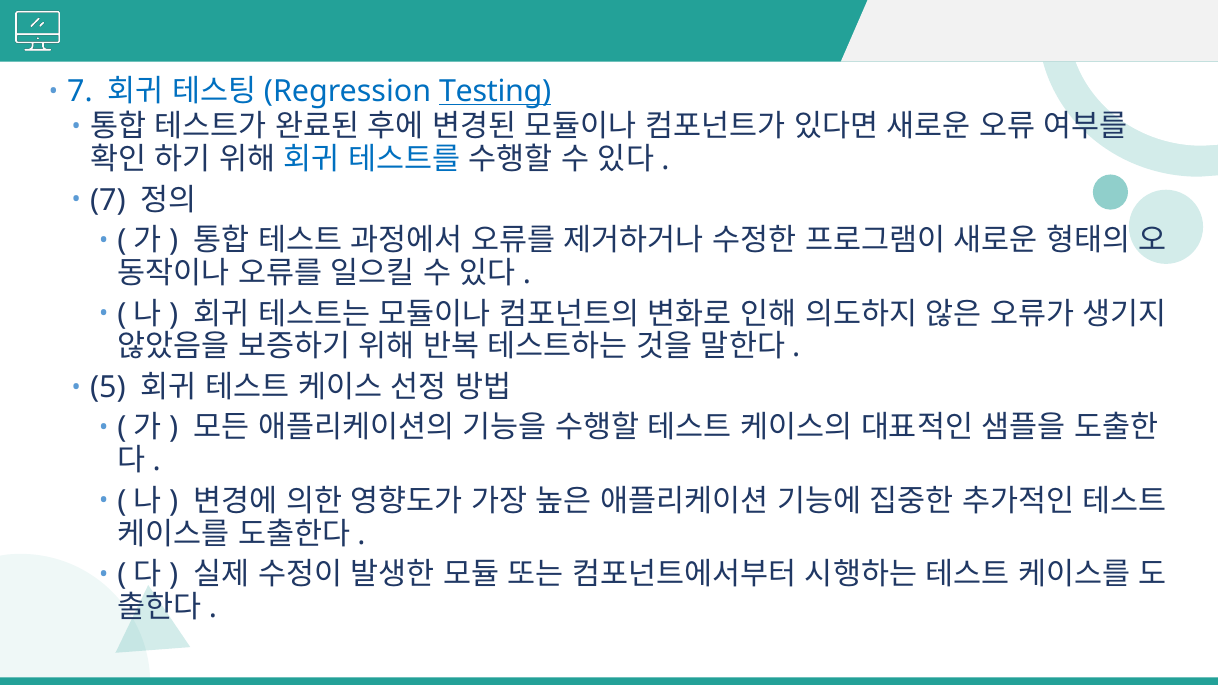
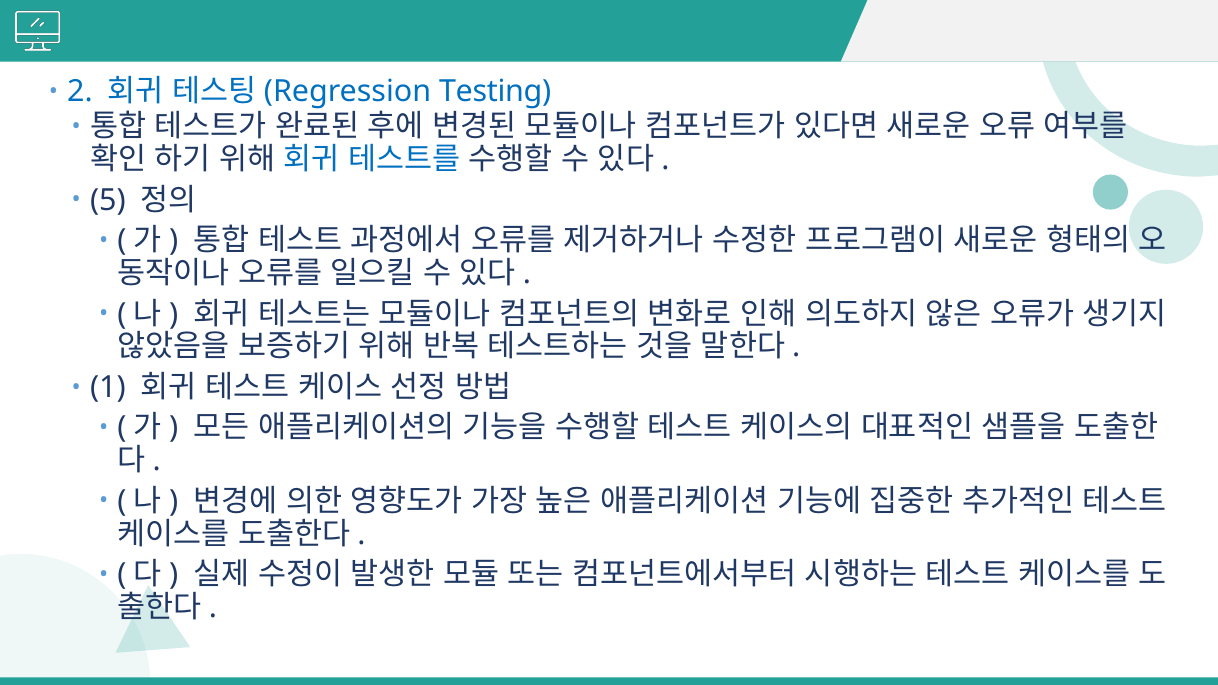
7: 7 -> 2 (80, 91)
Testing underline: present -> none (495, 91)
7: 7 -> 5 (108, 200)
5: 5 -> 1 (108, 387)
